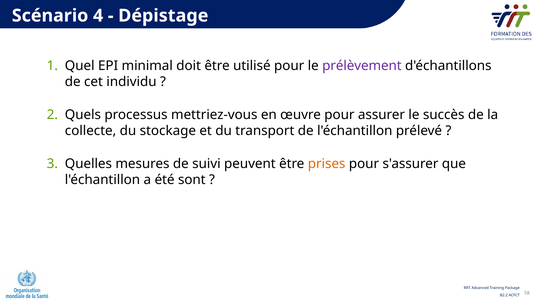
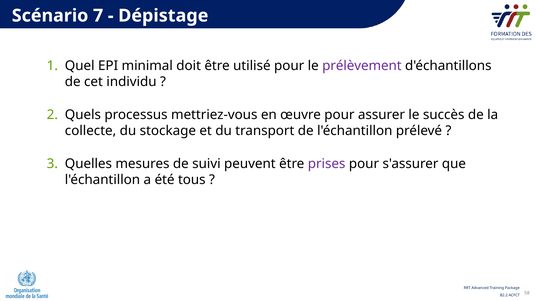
4: 4 -> 7 (98, 16)
prises colour: orange -> purple (327, 164)
sont: sont -> tous (192, 180)
